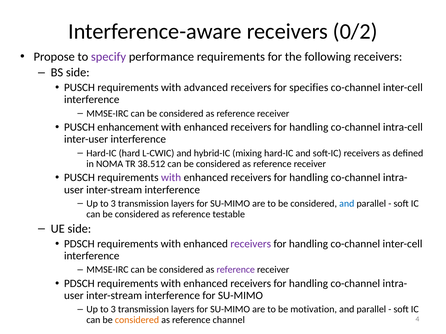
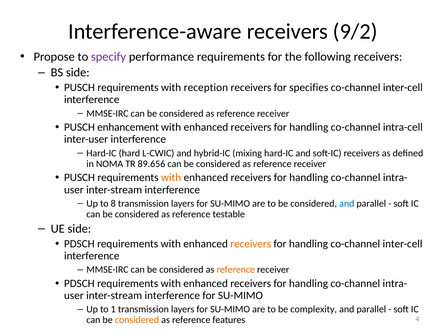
0/2: 0/2 -> 9/2 (355, 31)
advanced: advanced -> reception (206, 88)
38.512: 38.512 -> 89.656 (151, 164)
with colour: purple -> orange (171, 178)
3: 3 -> 8 (113, 204)
receivers colour: purple -> orange (251, 244)
reference colour: purple -> orange (236, 270)
3: 3 -> 1 (113, 310)
motivation: motivation -> complexity (314, 310)
channel: channel -> features (229, 321)
